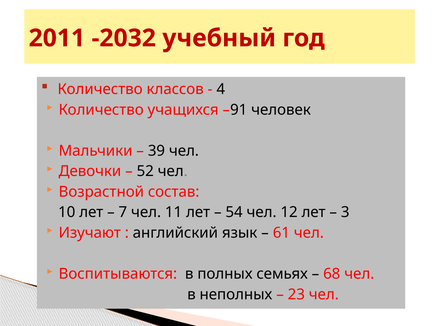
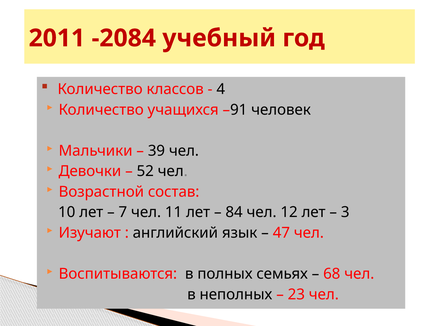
-2032: -2032 -> -2084 (124, 38)
54: 54 -> 84 (234, 212)
61: 61 -> 47 (281, 232)
